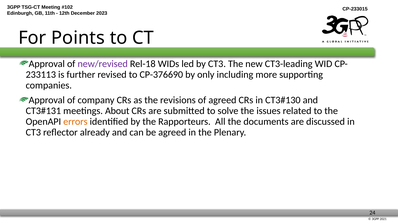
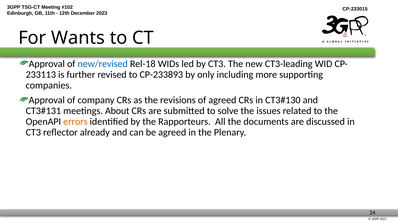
Points: Points -> Wants (78, 38)
new/revised colour: purple -> blue (103, 64)
CP-376690: CP-376690 -> CP-233893 (161, 74)
